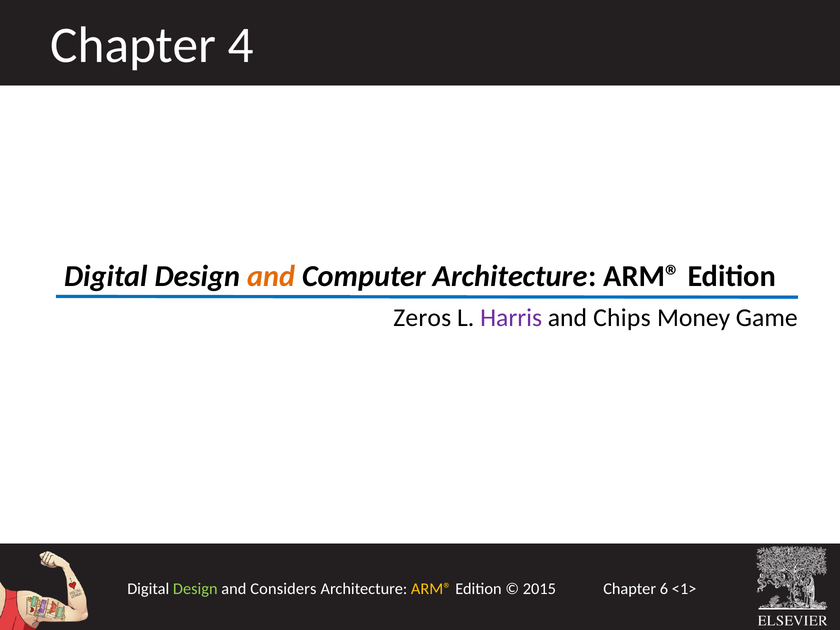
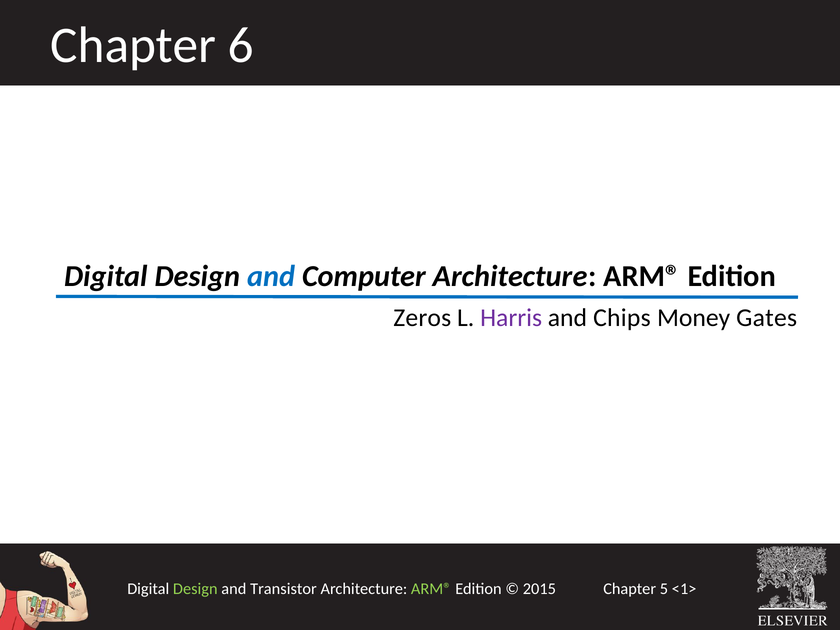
4: 4 -> 6 (241, 45)
and colour: orange -> blue (271, 276)
Game: Game -> Gates (767, 318)
Considers: Considers -> Transistor (283, 589)
ARM® colour: yellow -> light green (431, 589)
6: 6 -> 5 (664, 589)
